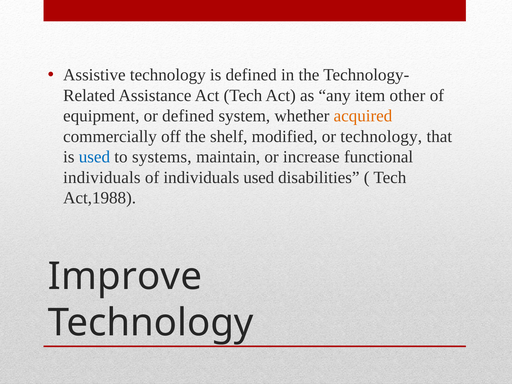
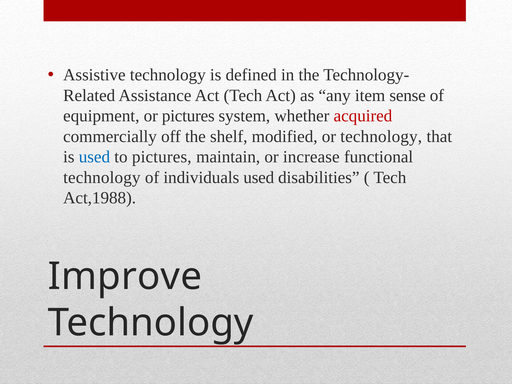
other: other -> sense (408, 95)
or defined: defined -> pictures (188, 116)
acquired colour: orange -> red (363, 116)
to systems: systems -> pictures (162, 157)
individuals: individuals -> technology (102, 177)
